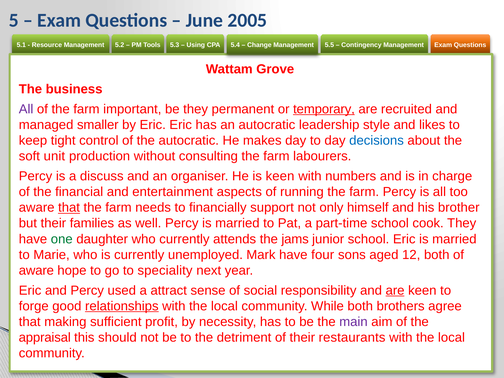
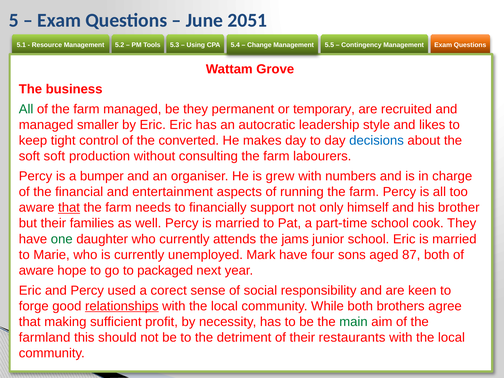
2005: 2005 -> 2051 (247, 20)
All colour: purple -> green (26, 109)
farm important: important -> managed (132, 109)
temporary underline: present -> none (324, 109)
the autocratic: autocratic -> converted (189, 141)
soft unit: unit -> soft (54, 156)
discuss: discuss -> bumper (102, 176)
is keen: keen -> grew (280, 176)
12: 12 -> 87 (411, 255)
speciality: speciality -> packaged (165, 270)
attract: attract -> corect (169, 290)
are underline: present -> none (395, 290)
main colour: purple -> green (353, 322)
appraisal: appraisal -> farmland (45, 338)
